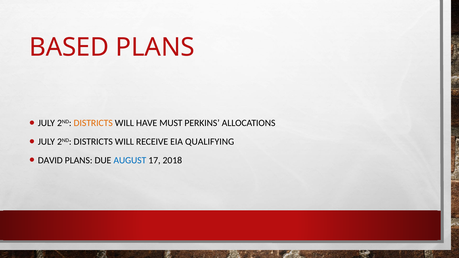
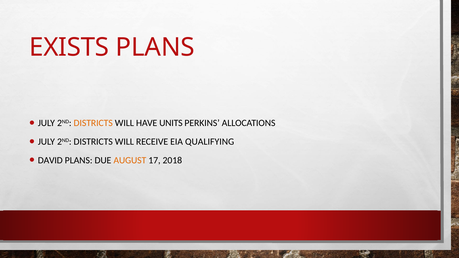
BASED: BASED -> EXISTS (69, 47)
MUST: MUST -> UNITS (171, 123)
AUGUST colour: blue -> orange (130, 160)
